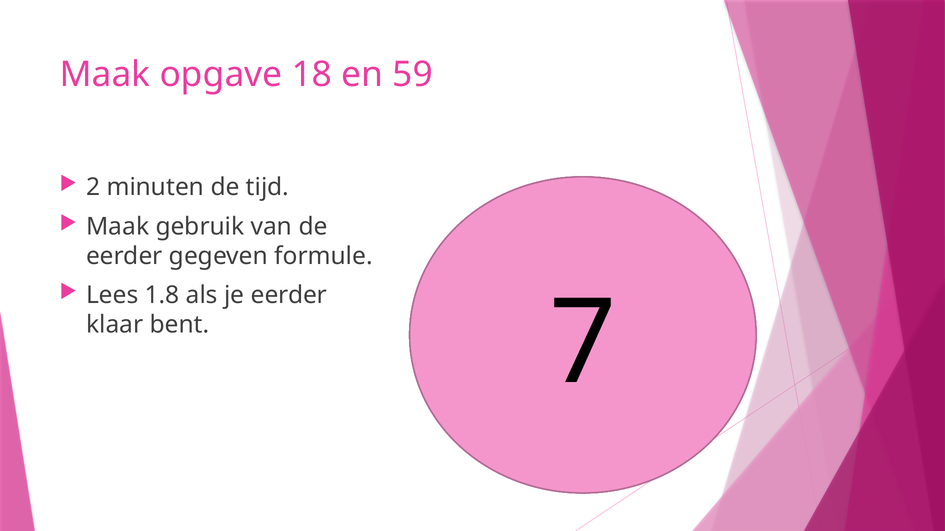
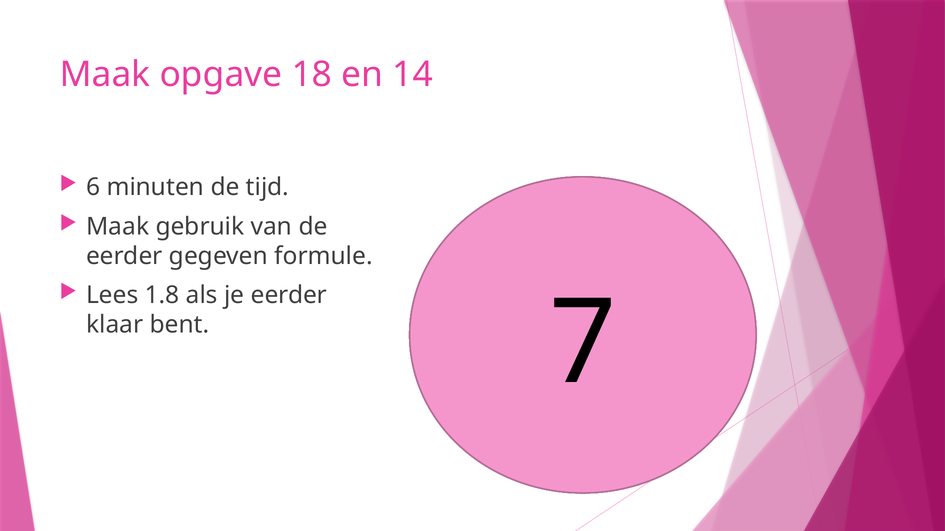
59: 59 -> 14 (413, 75)
2: 2 -> 6 (93, 187)
